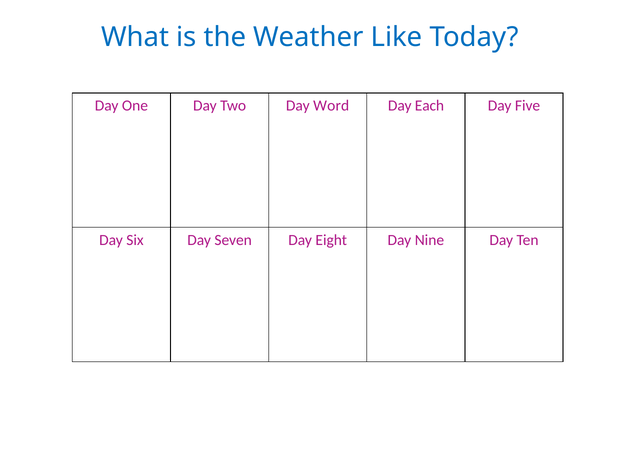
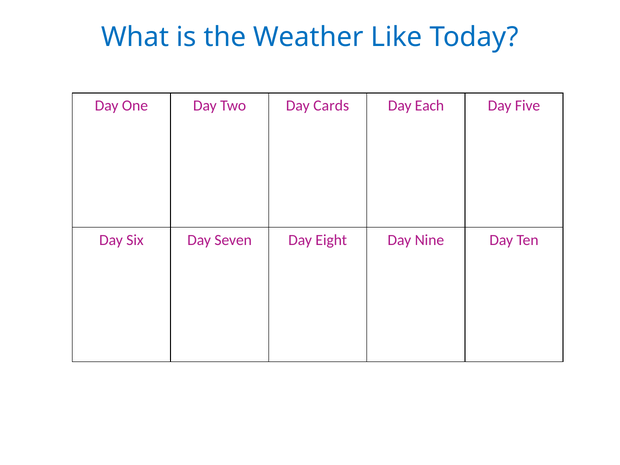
Word: Word -> Cards (331, 106)
